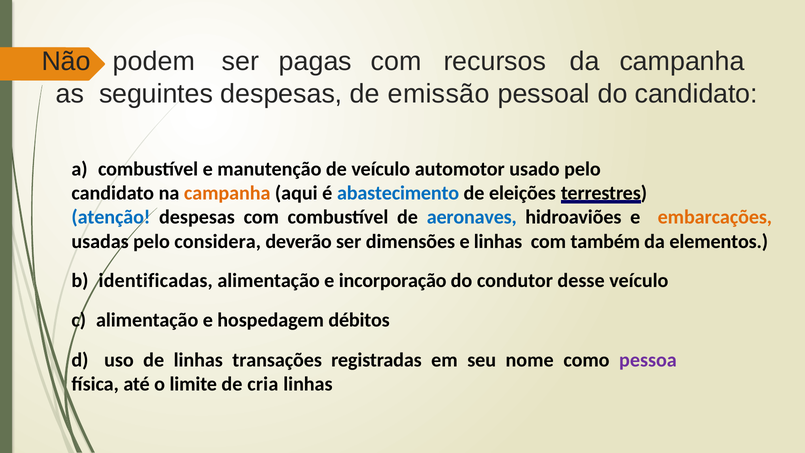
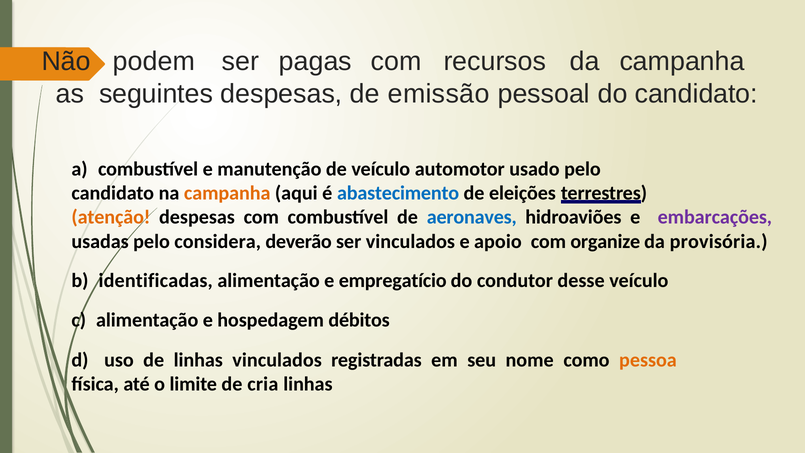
atenção colour: blue -> orange (111, 217)
embarcações colour: orange -> purple (715, 217)
ser dimensões: dimensões -> vinculados (410, 241)
e linhas: linhas -> apoio (498, 241)
também: também -> organize (605, 241)
elementos: elementos -> provisória (719, 241)
incorporação: incorporação -> empregatício (393, 281)
linhas transações: transações -> vinculados (277, 360)
pessoa colour: purple -> orange (648, 360)
